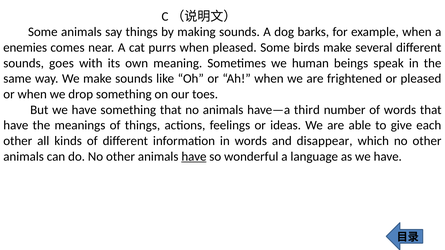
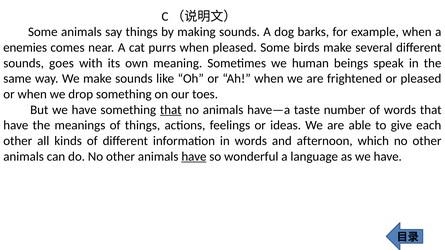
that underline: none -> present (171, 110)
third: third -> taste (307, 110)
disappear: disappear -> afternoon (325, 141)
